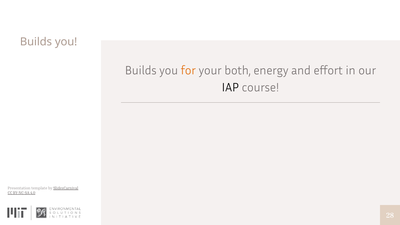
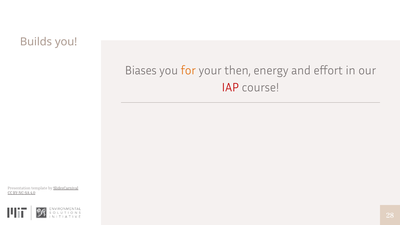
Builds: Builds -> Biases (141, 71)
both: both -> then (238, 71)
IAP colour: black -> red (230, 87)
